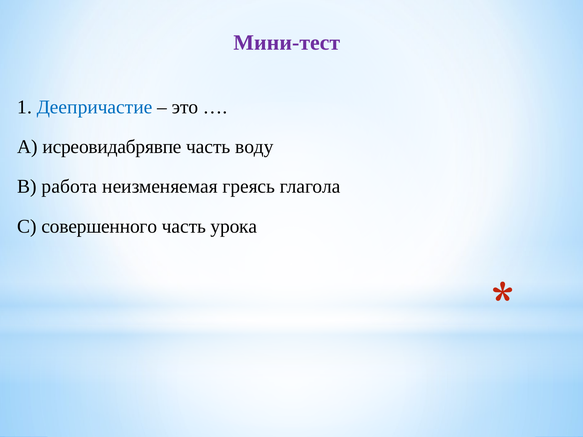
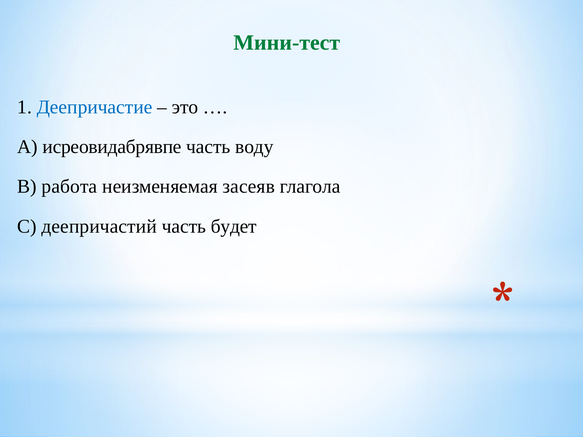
Мини-тест colour: purple -> green (287, 43)
греясь: греясь -> засеяв (249, 187)
совершенного: совершенного -> деепричастий (99, 226)
урока: урока -> будет (234, 226)
